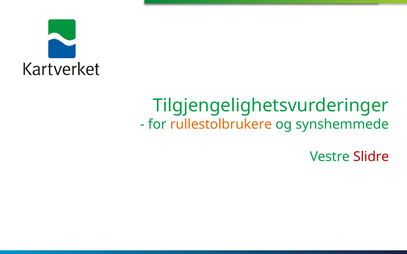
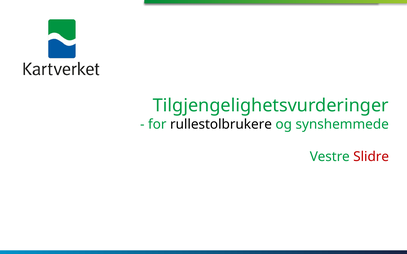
rullestolbrukere colour: orange -> black (221, 124)
